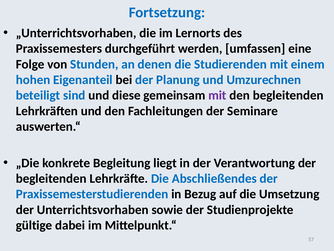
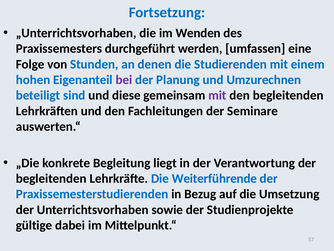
Lernorts: Lernorts -> Wenden (198, 33)
bei colour: black -> purple (124, 80)
Abschließendes: Abschließendes -> Weiterführende (214, 178)
